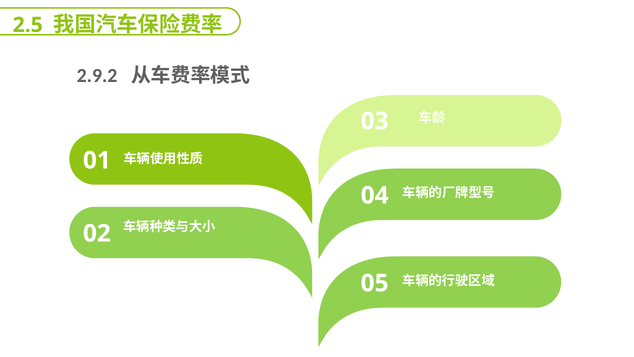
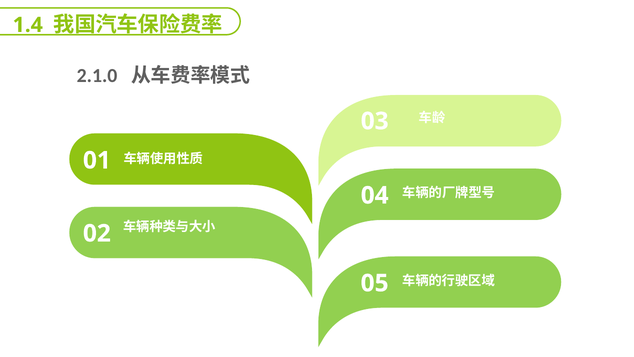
2.5: 2.5 -> 1.4 (28, 25)
2.9.2: 2.9.2 -> 2.1.0 (97, 75)
